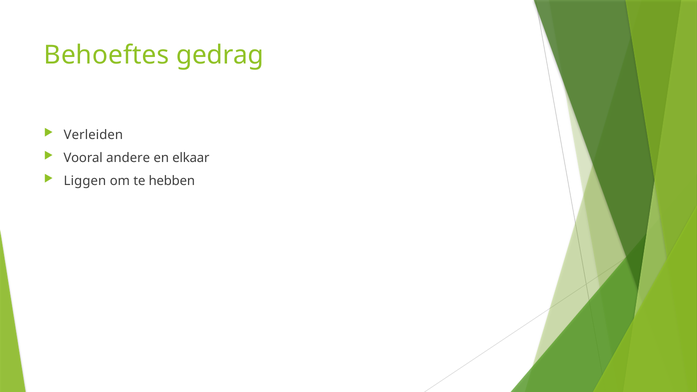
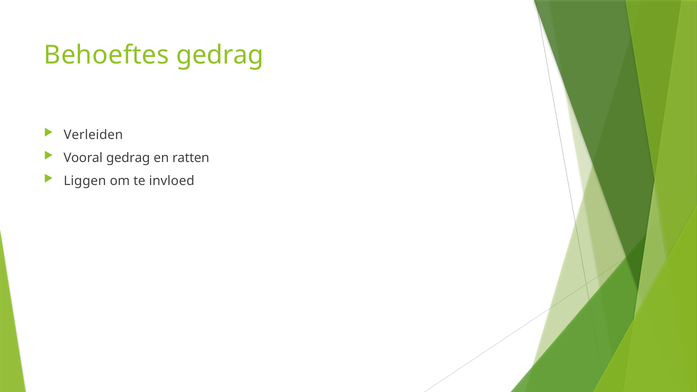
Vooral andere: andere -> gedrag (128, 158)
elkaar: elkaar -> ratten (191, 158)
hebben: hebben -> invloed (172, 181)
